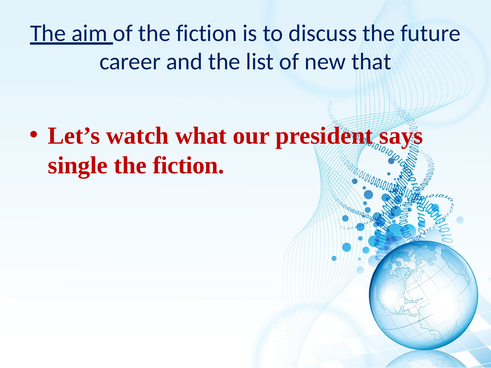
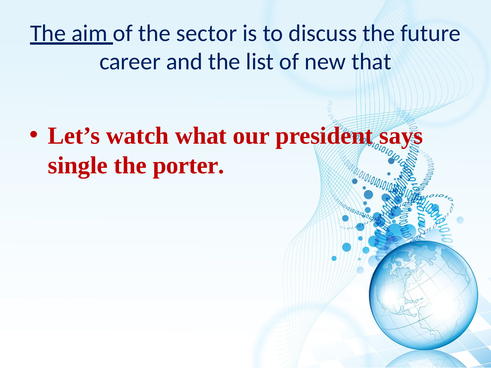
of the fiction: fiction -> sector (206, 33)
fiction: fiction -> porter (189, 165)
